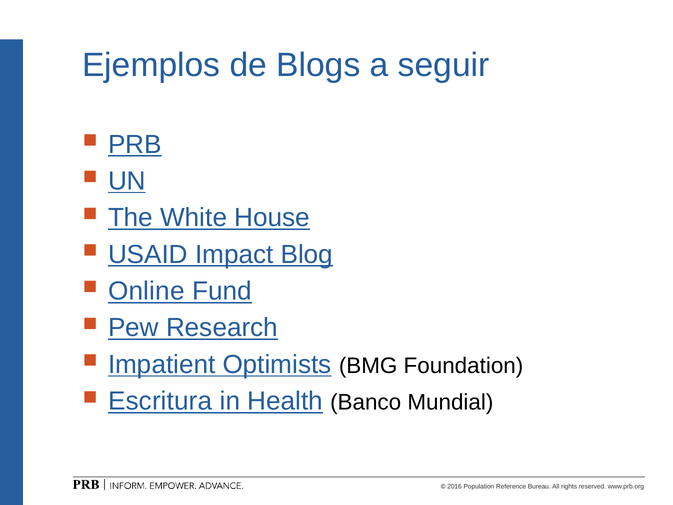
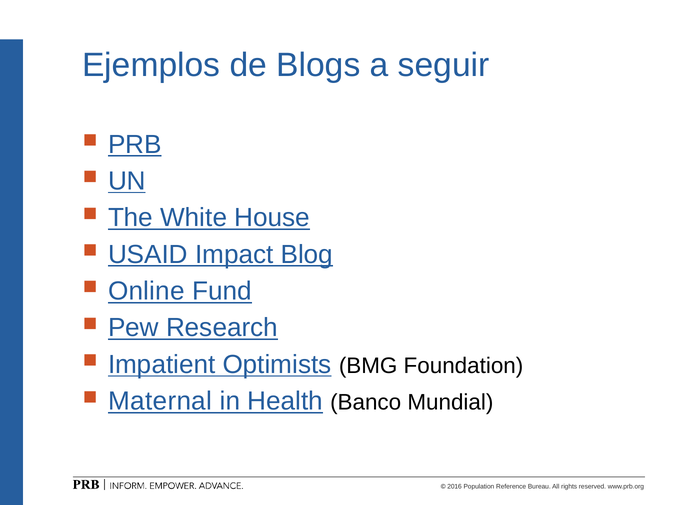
Escritura: Escritura -> Maternal (160, 401)
